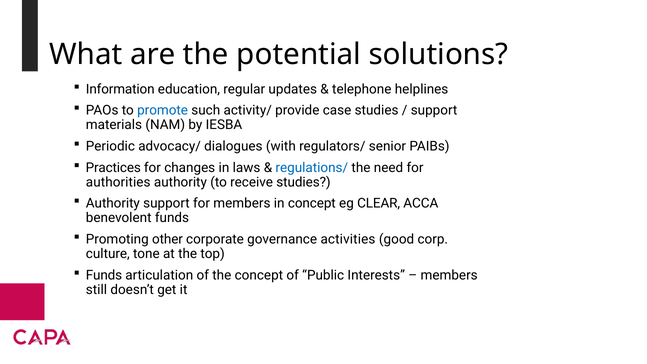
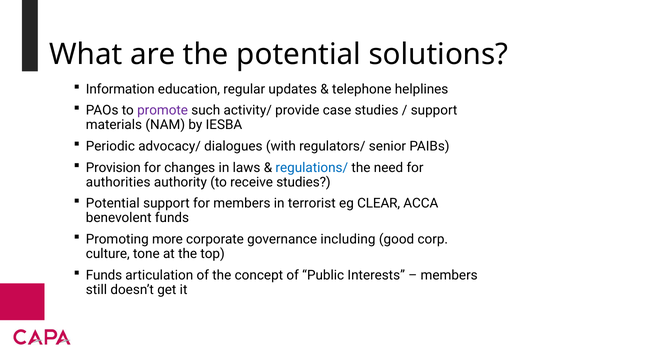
promote colour: blue -> purple (163, 110)
Practices: Practices -> Provision (113, 168)
Authority: Authority -> Potential (113, 203)
in concept: concept -> terrorist (312, 203)
other: other -> more (167, 239)
activities: activities -> including (348, 239)
